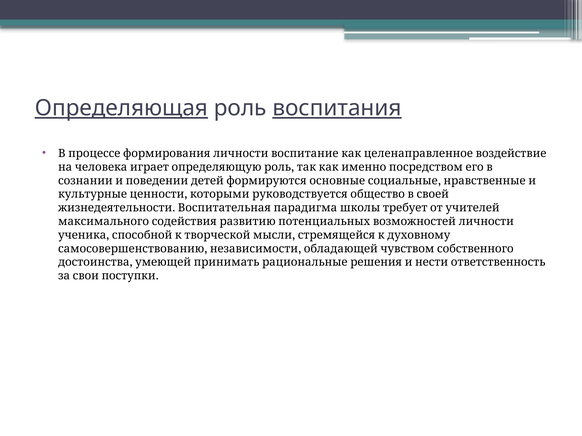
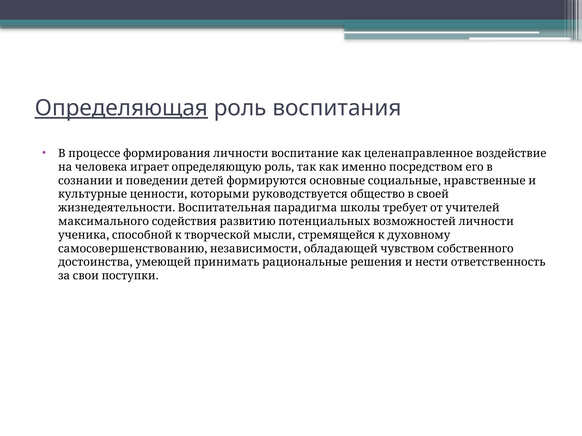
воспитания underline: present -> none (337, 108)
